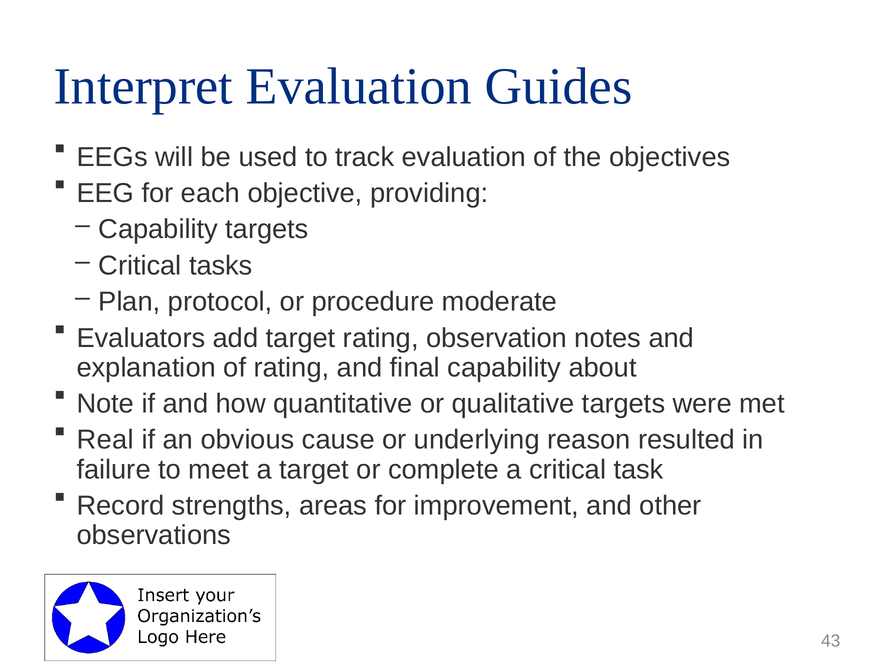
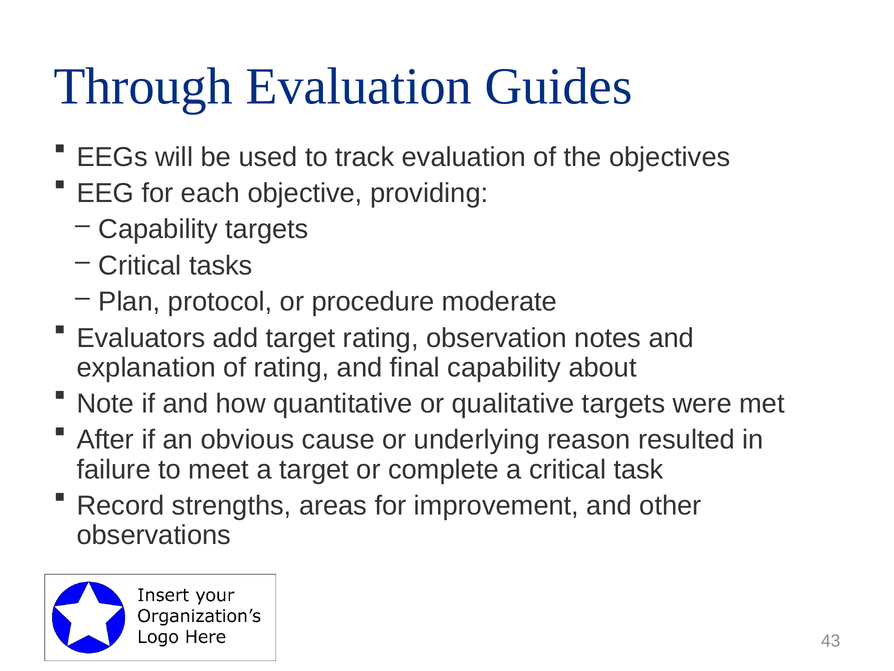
Interpret: Interpret -> Through (143, 86)
Real: Real -> After (105, 440)
